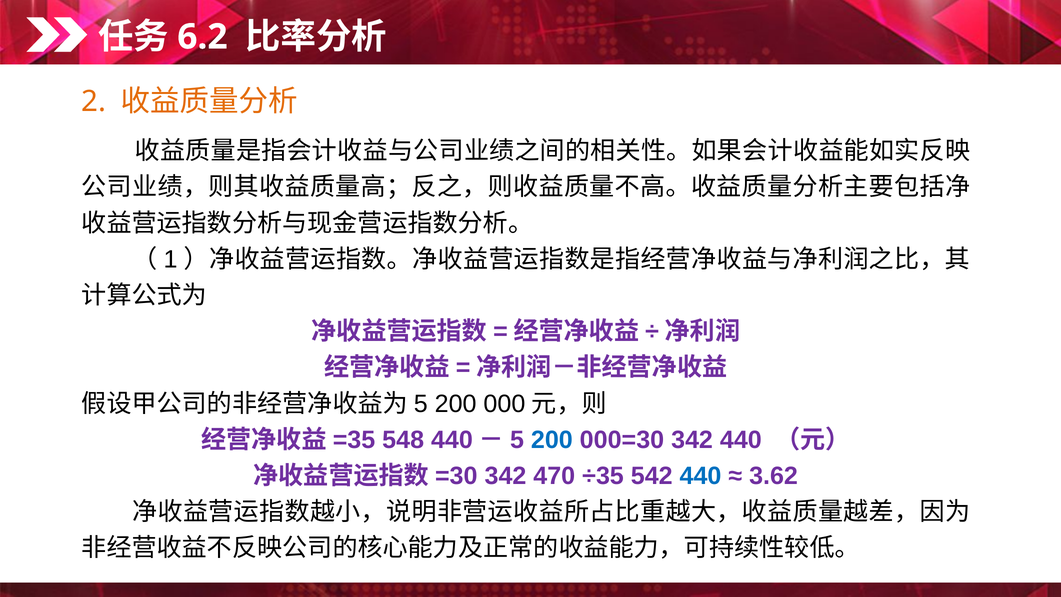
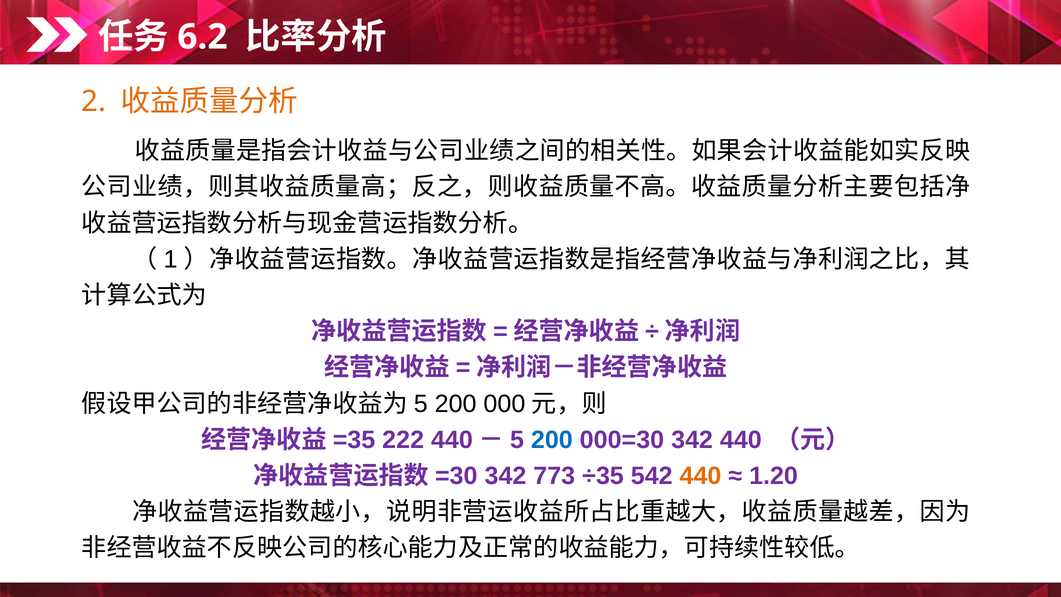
548: 548 -> 222 (403, 440)
470: 470 -> 773 (554, 476)
440 colour: blue -> orange (700, 476)
3.62: 3.62 -> 1.20 (774, 476)
